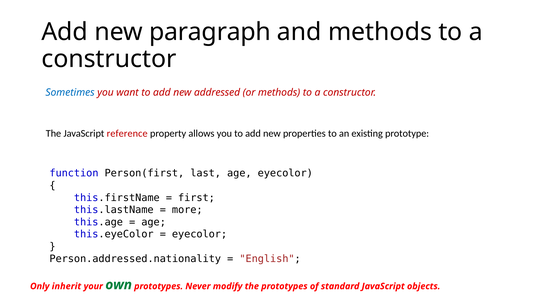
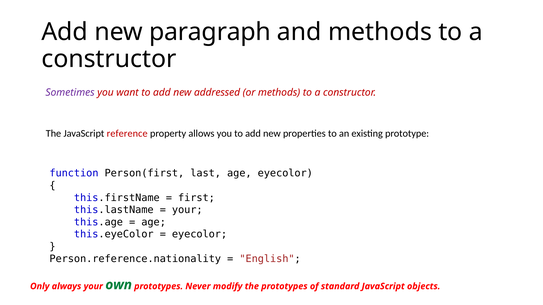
Sometimes colour: blue -> purple (70, 92)
more: more -> your (187, 210)
Person.addressed.nationality: Person.addressed.nationality -> Person.reference.nationality (135, 259)
inherit: inherit -> always (67, 287)
